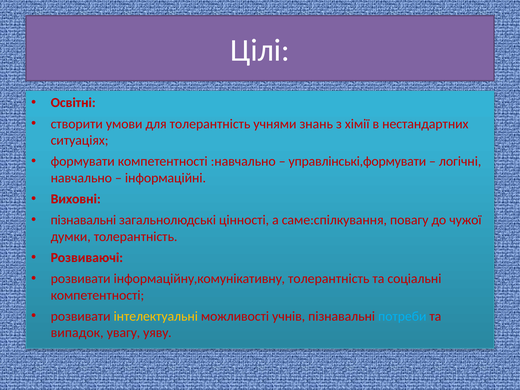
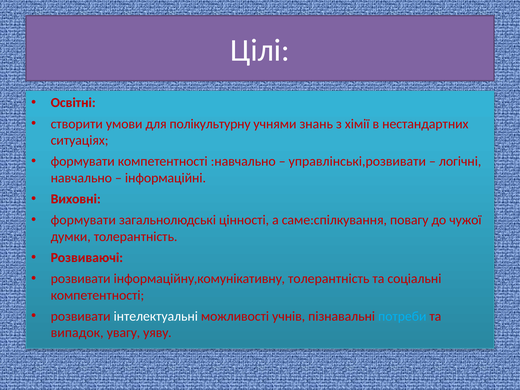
для толерантність: толерантність -> полікультурну (210, 124)
управлінські,формувати: управлінські,формувати -> управлінські,розвивати (357, 161)
пізнавальні: пізнавальні -> формувати (83, 220)
інтелектуальні colour: yellow -> white (156, 316)
